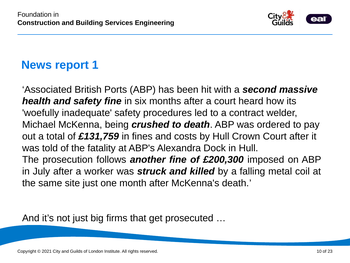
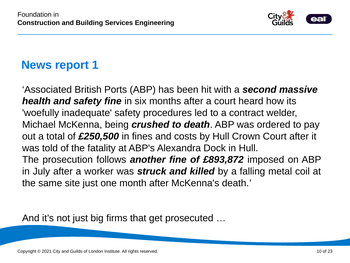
£131,759: £131,759 -> £250,500 (99, 136)
£200,300: £200,300 -> £893,872 (223, 159)
